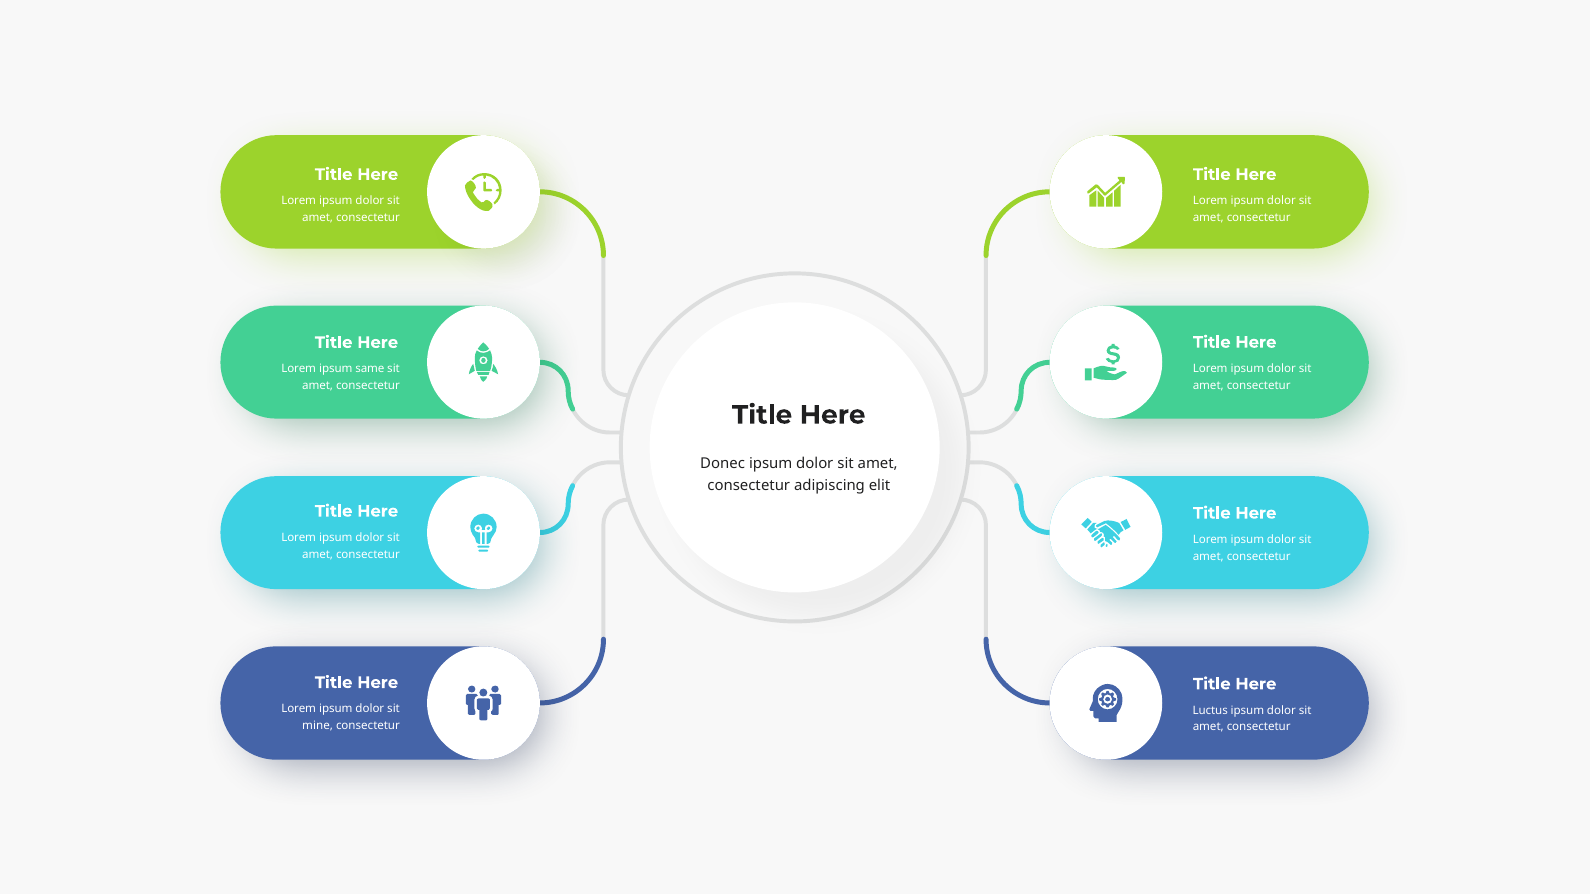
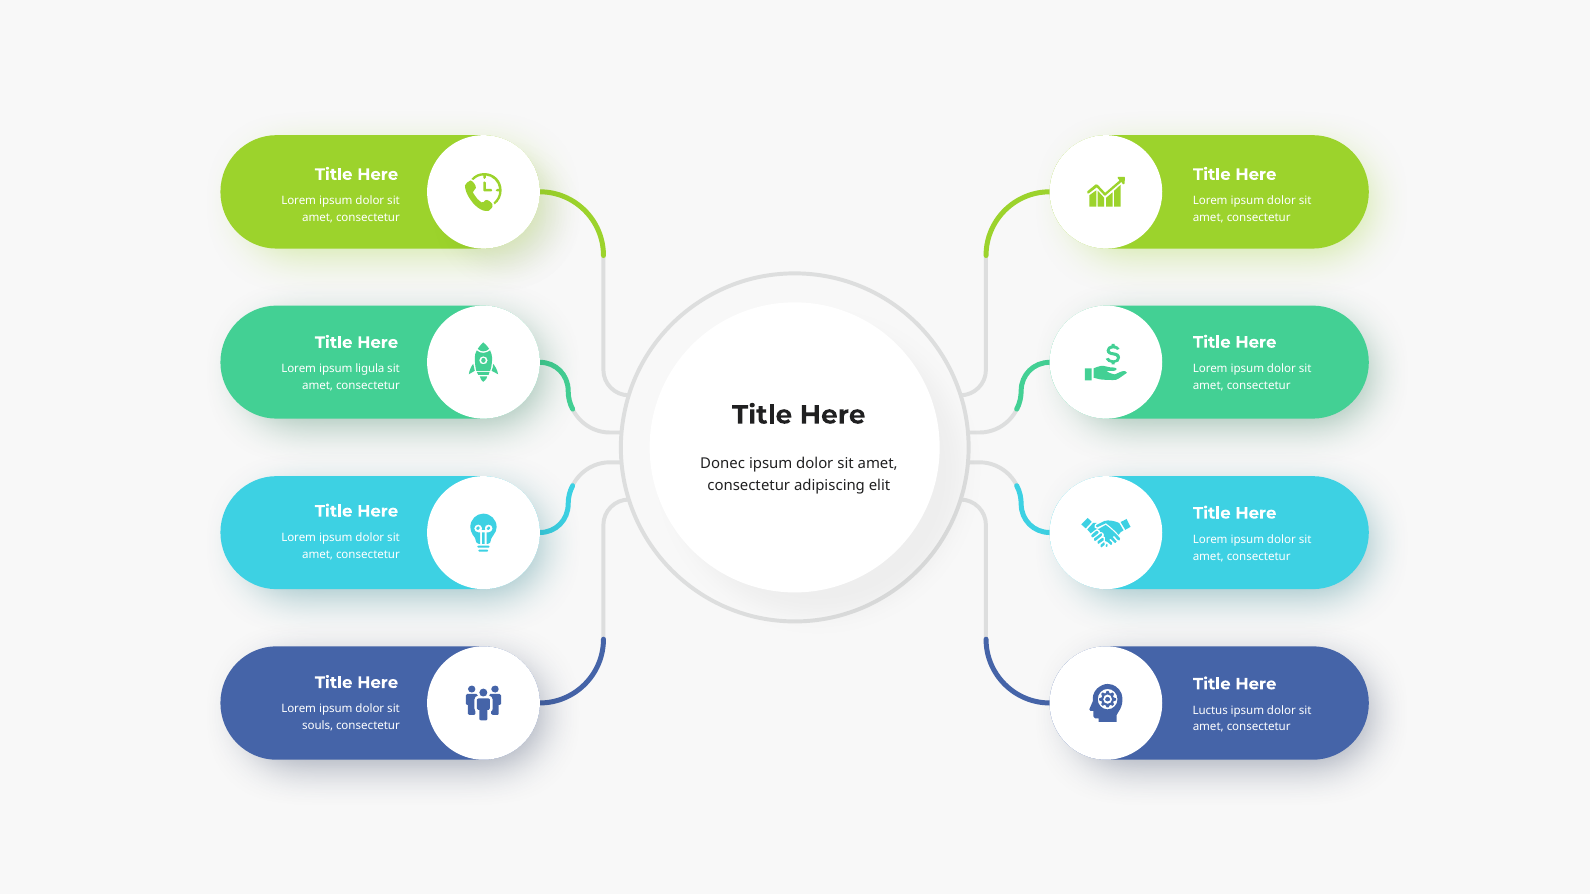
same: same -> ligula (370, 369)
mine: mine -> souls (318, 726)
